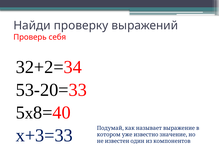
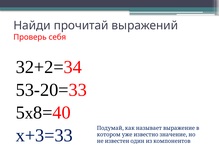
проверку: проверку -> прочитай (81, 26)
